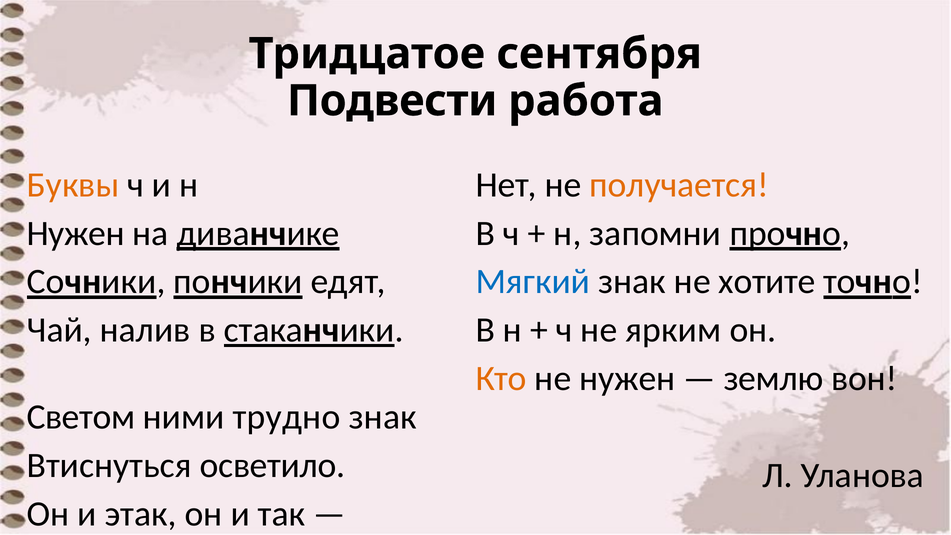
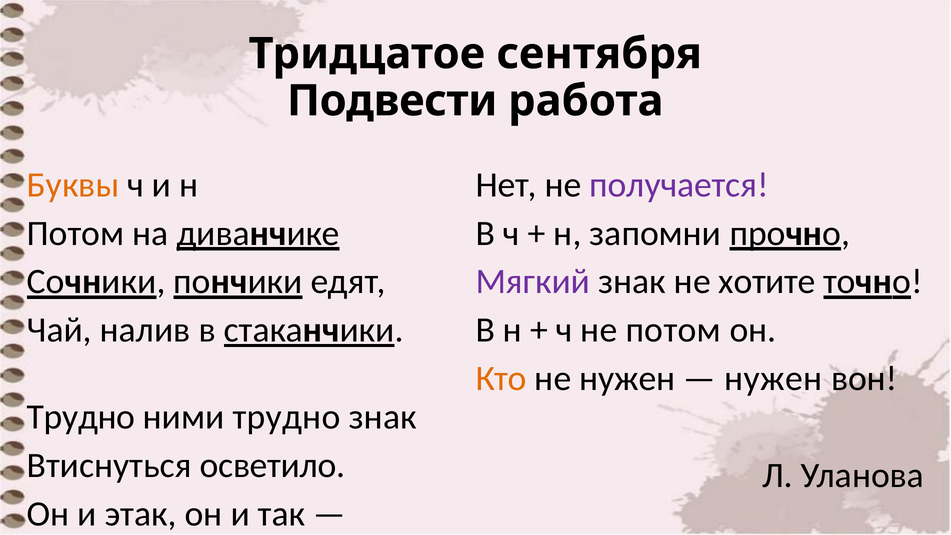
получается colour: orange -> purple (679, 185)
Нужен: Нужен -> Потом (76, 233)
Мягкий colour: blue -> purple (533, 282)
не ярким: ярким -> потом (673, 330)
землю: землю -> нужен (773, 379)
Светом: Светом -> Трудно (81, 417)
